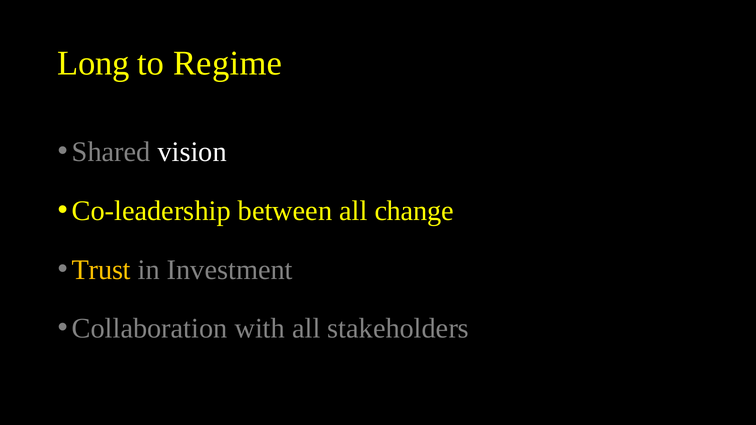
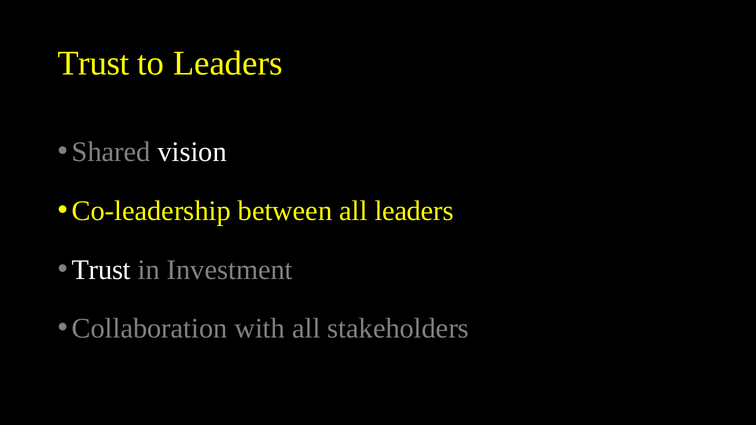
Long: Long -> Trust (93, 64)
to Regime: Regime -> Leaders (228, 64)
all change: change -> leaders (414, 211)
Trust colour: yellow -> white (101, 270)
